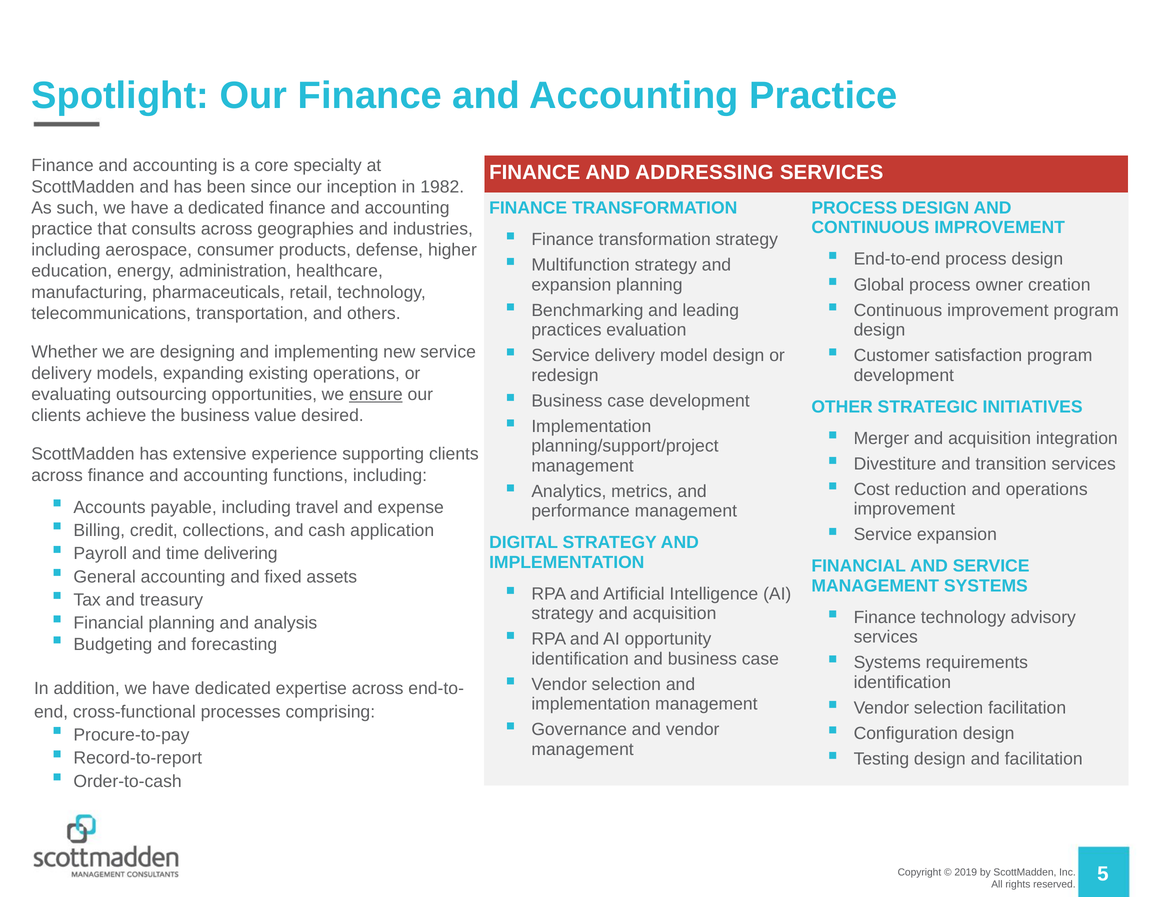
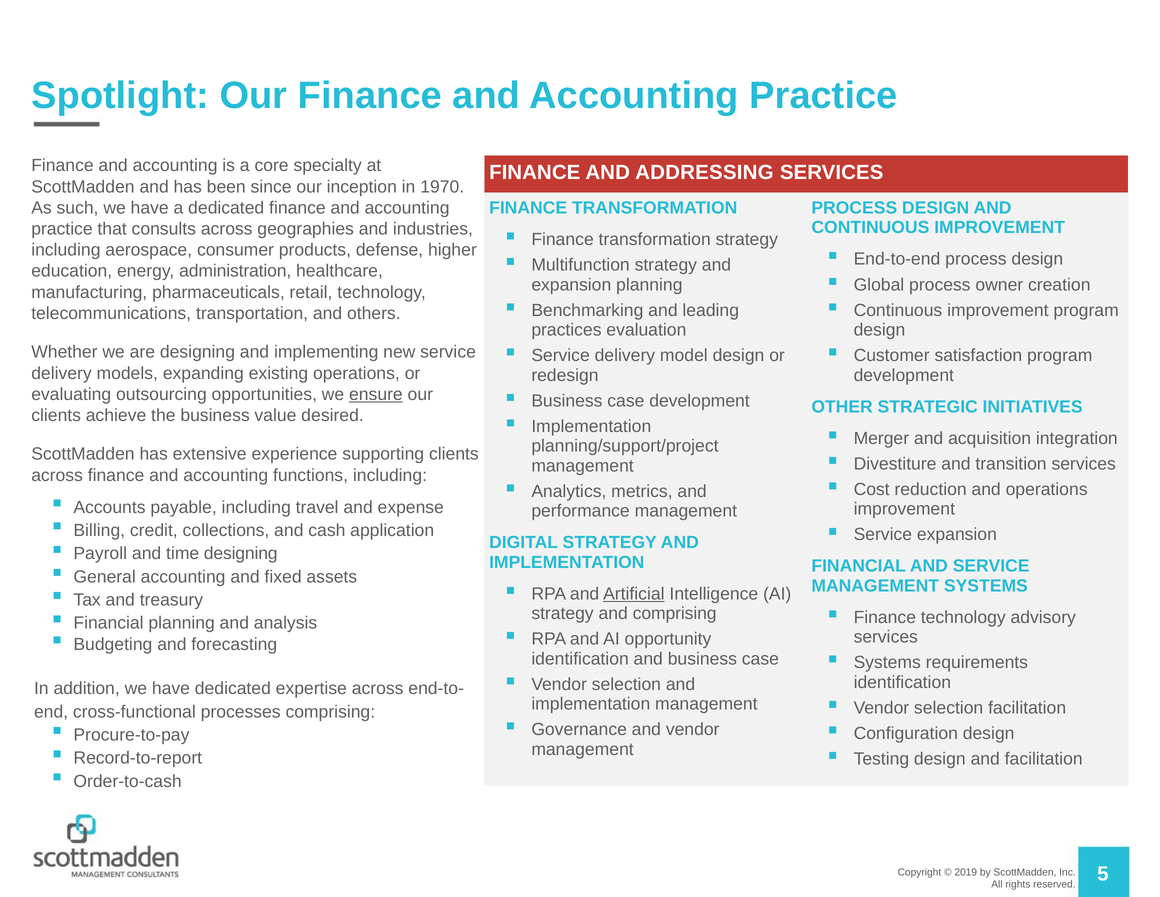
1982: 1982 -> 1970 (442, 187)
time delivering: delivering -> designing (241, 553)
Artificial underline: none -> present (634, 593)
strategy and acquisition: acquisition -> comprising (675, 613)
